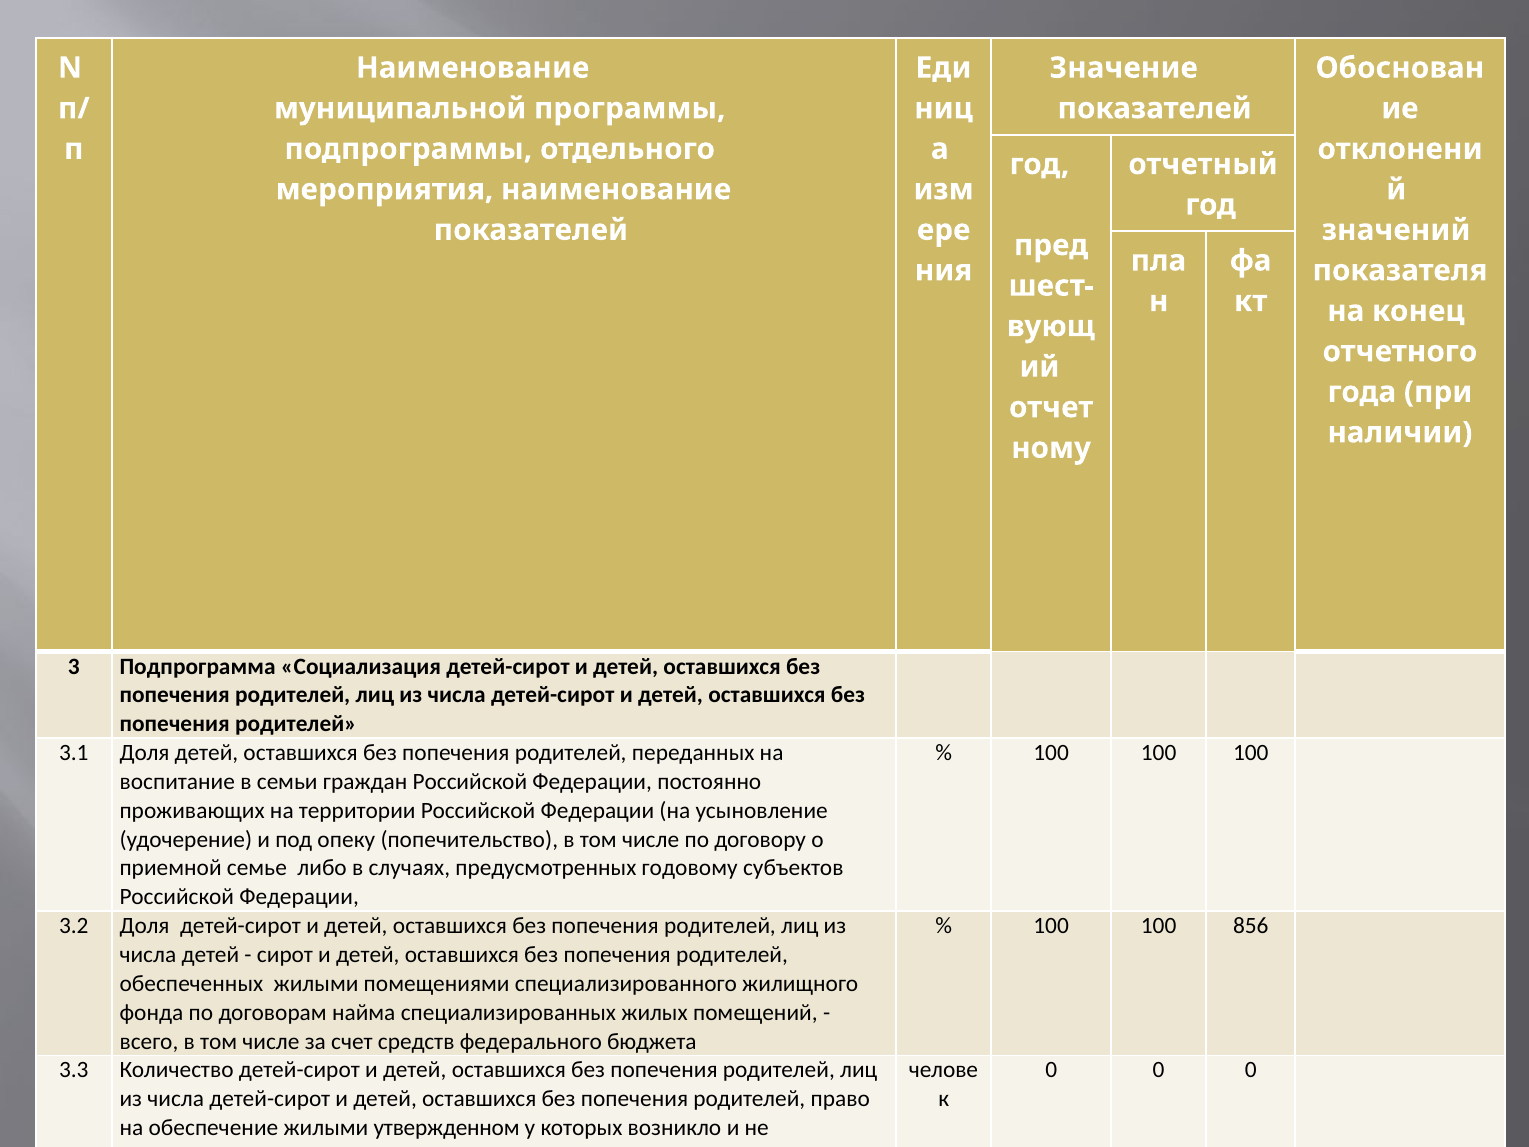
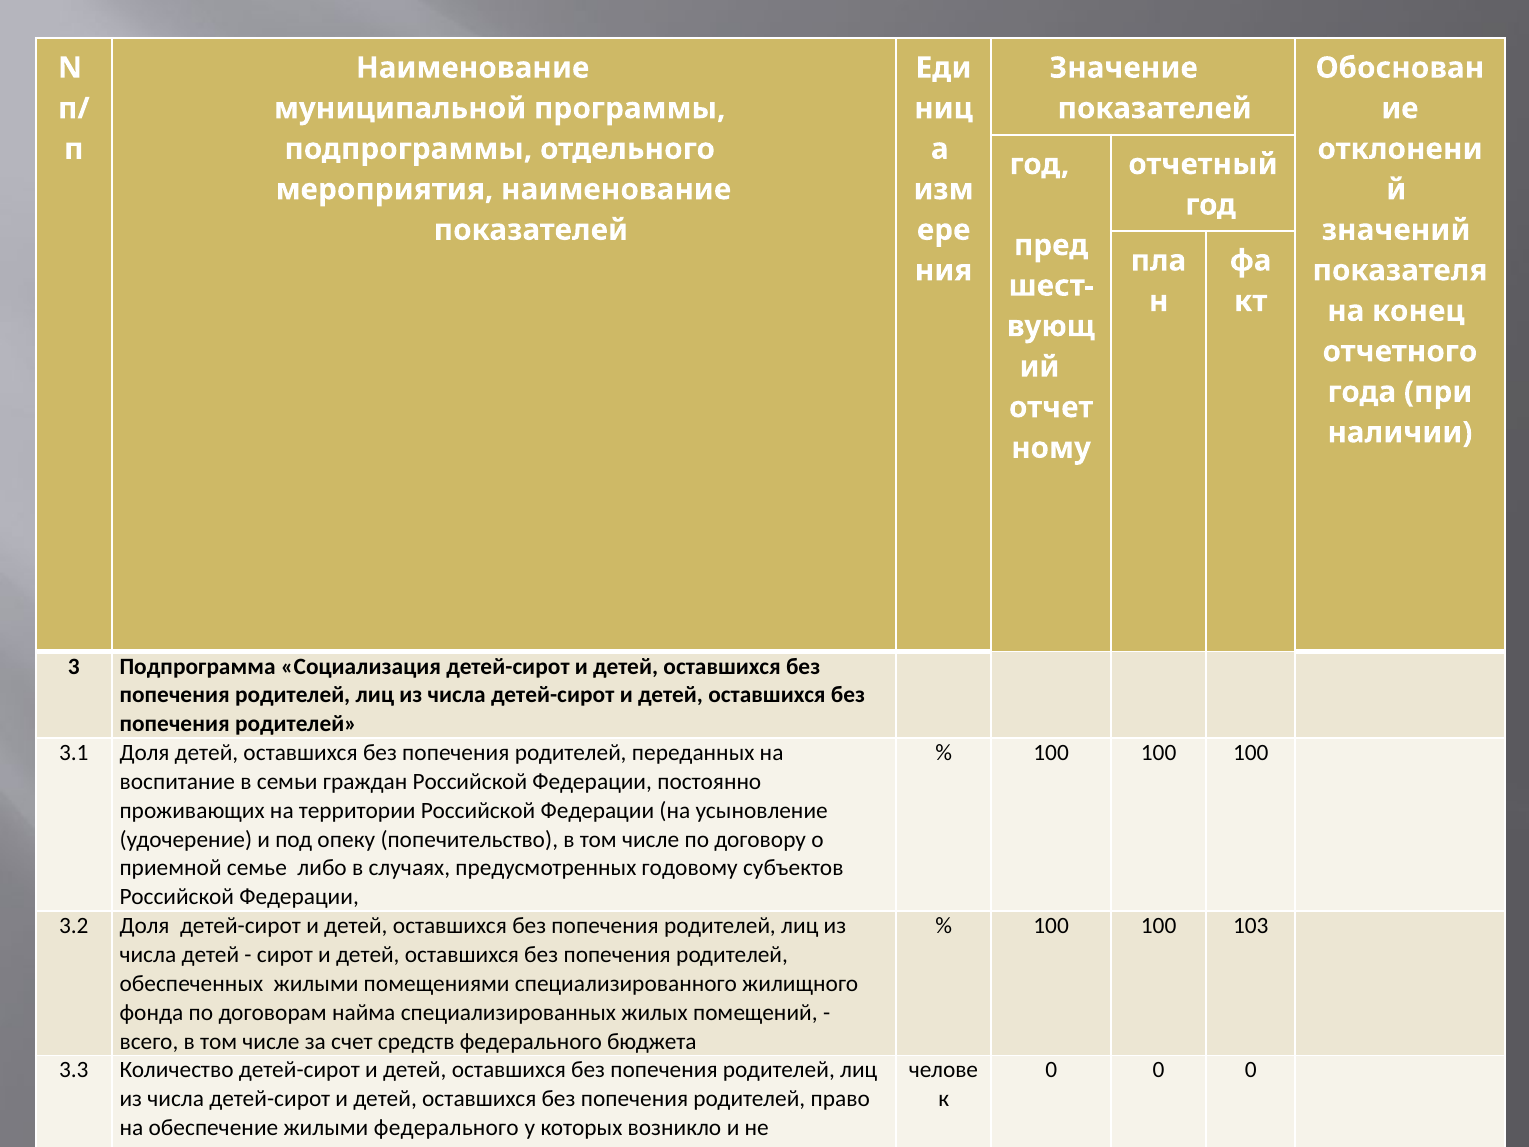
856: 856 -> 103 (1251, 926)
жилыми утвержденном: утвержденном -> федерального (446, 1128)
